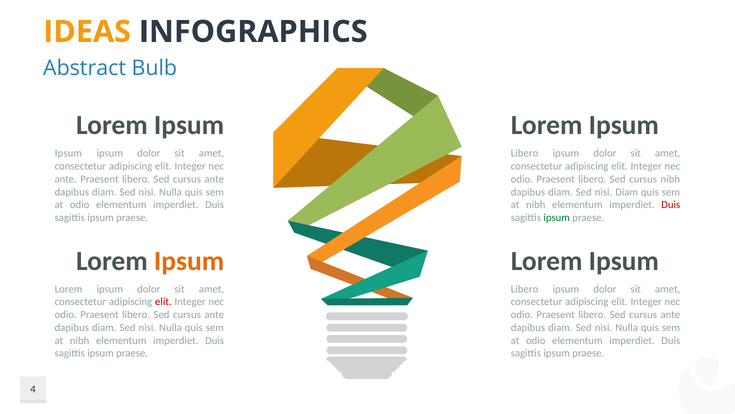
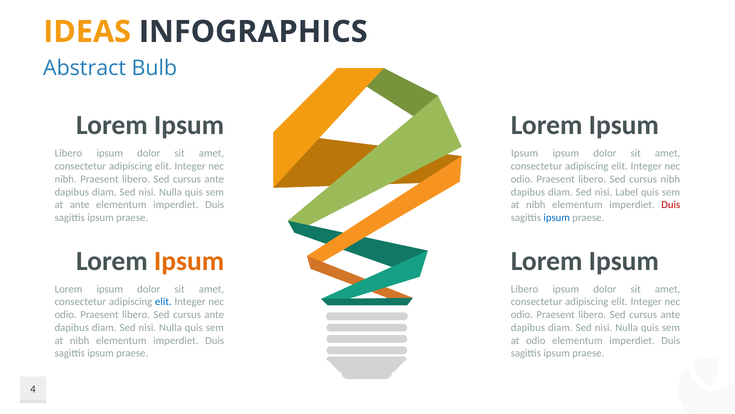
Ipsum: Ipsum -> Libero (68, 153)
Libero: Libero -> Ipsum (525, 153)
ante: ante -> nibh (66, 179)
nisi Diam: Diam -> Label (627, 192)
odio: odio -> ante (80, 205)
ipsum colour: green -> blue (557, 217)
elit colour: red -> blue (163, 301)
